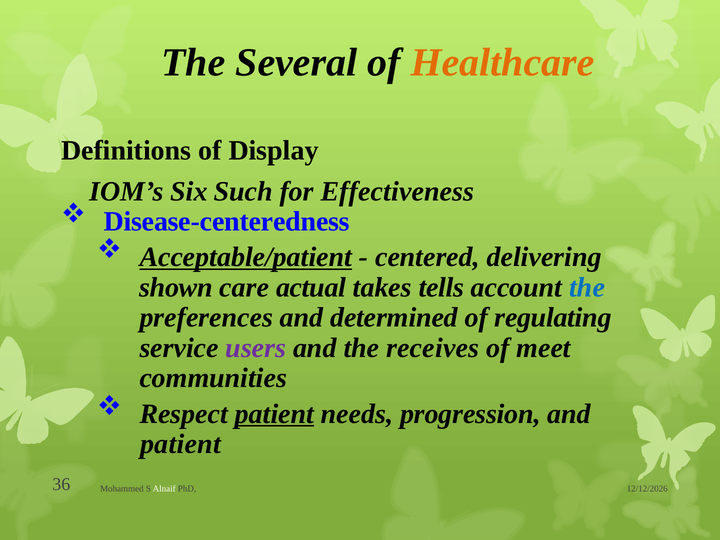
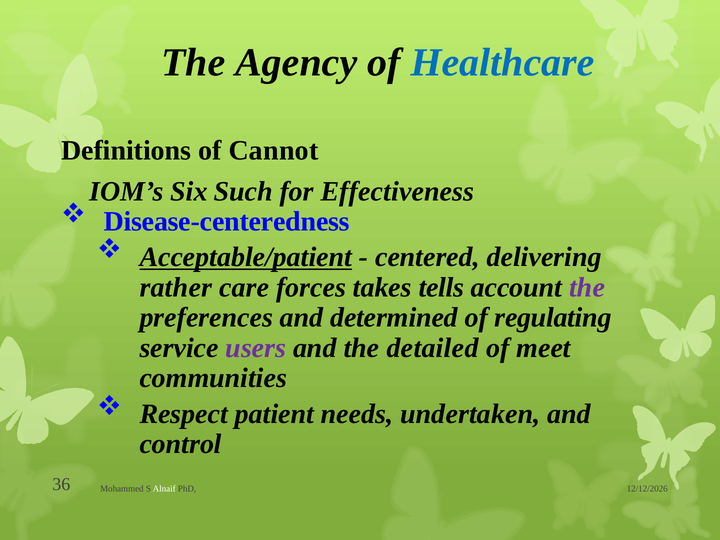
Several: Several -> Agency (296, 63)
Healthcare colour: orange -> blue (503, 63)
Display: Display -> Cannot (273, 151)
shown: shown -> rather (176, 287)
actual: actual -> forces (311, 287)
the colour: blue -> purple (587, 287)
receives: receives -> detailed (433, 348)
patient underline: present -> none (274, 414)
progression: progression -> undertaken (470, 414)
patient: patient -> control (181, 444)
